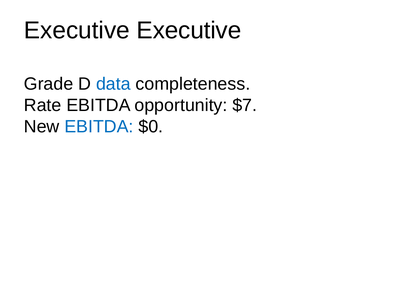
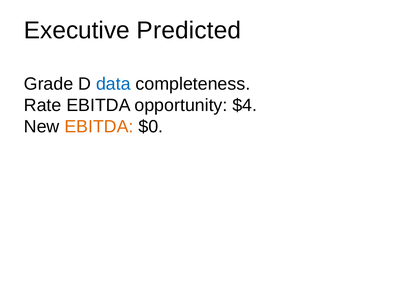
Executive Executive: Executive -> Predicted (189, 30)
$7: $7 -> $4 (245, 105)
EBITDA colour: blue -> orange (99, 127)
